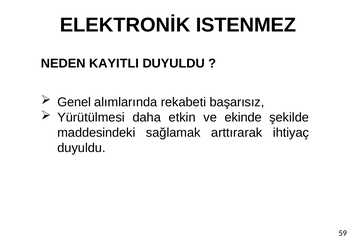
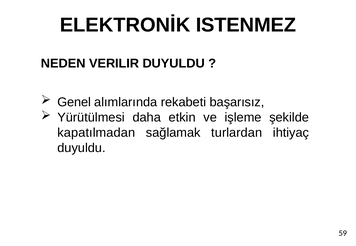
KAYITLI: KAYITLI -> VERILIR (114, 64)
ekinde: ekinde -> işleme (243, 118)
maddesindeki: maddesindeki -> kapatılmadan (96, 133)
arttırarak: arttırarak -> turlardan (237, 133)
